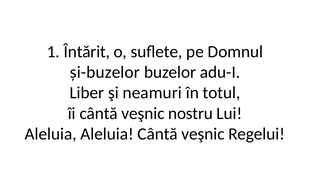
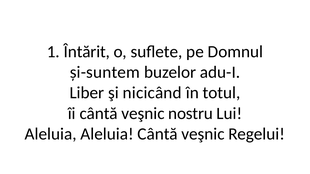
și-buzelor: și-buzelor -> și-suntem (105, 72)
neamuri: neamuri -> nicicând (152, 93)
